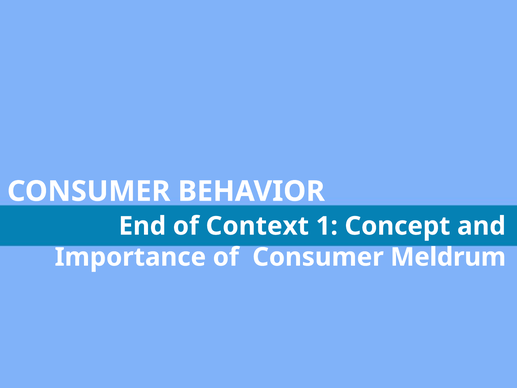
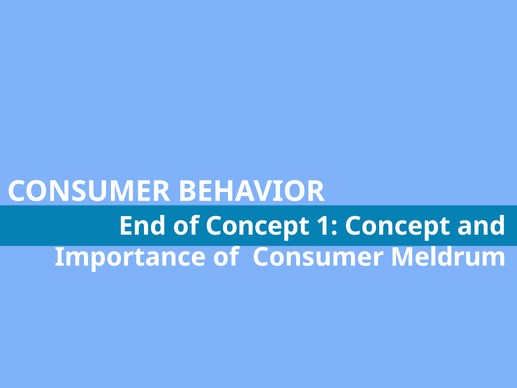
of Context: Context -> Concept (258, 226)
